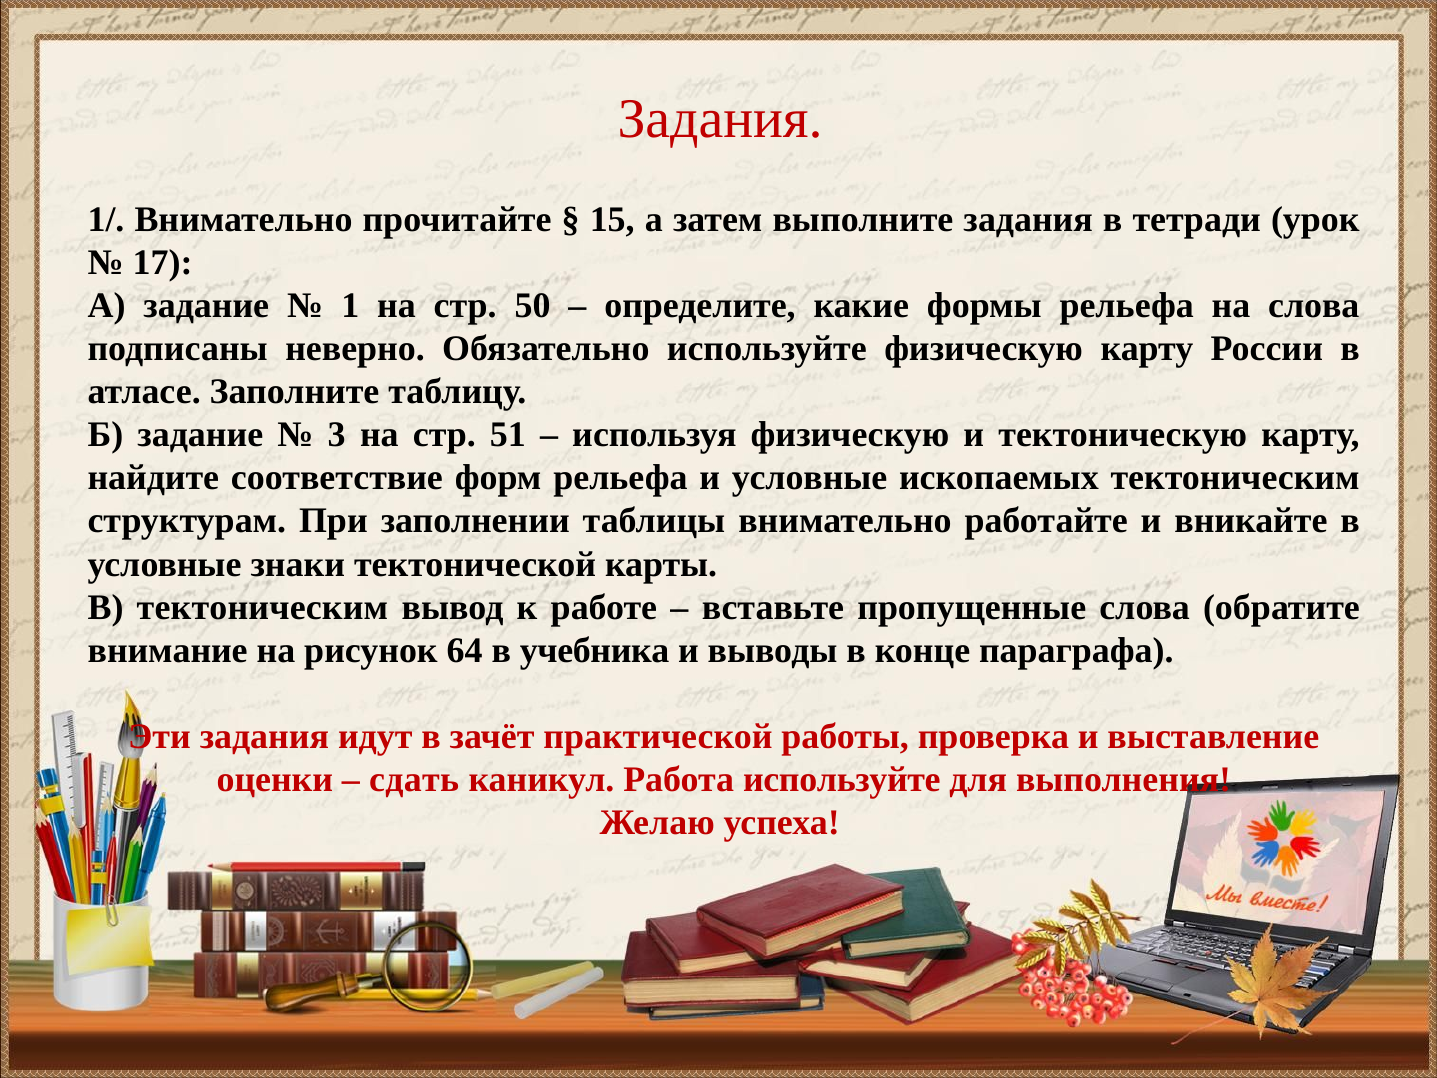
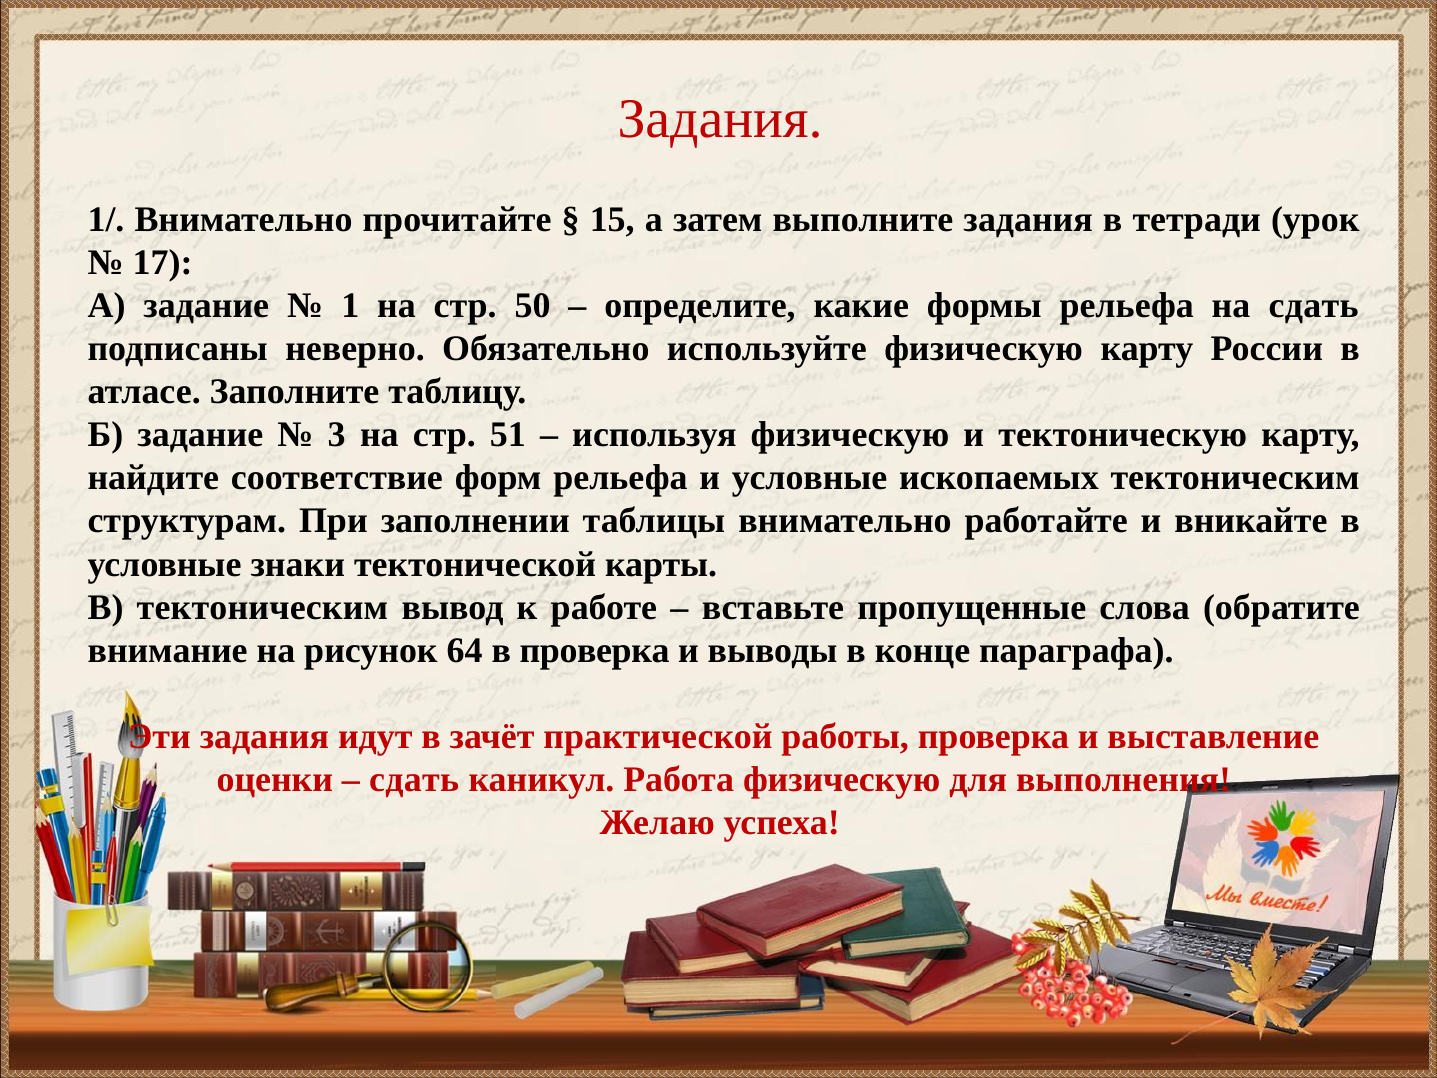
на слова: слова -> сдать (1314, 305)
в учебника: учебника -> проверка (595, 650)
Работа используйте: используйте -> физическую (842, 780)
